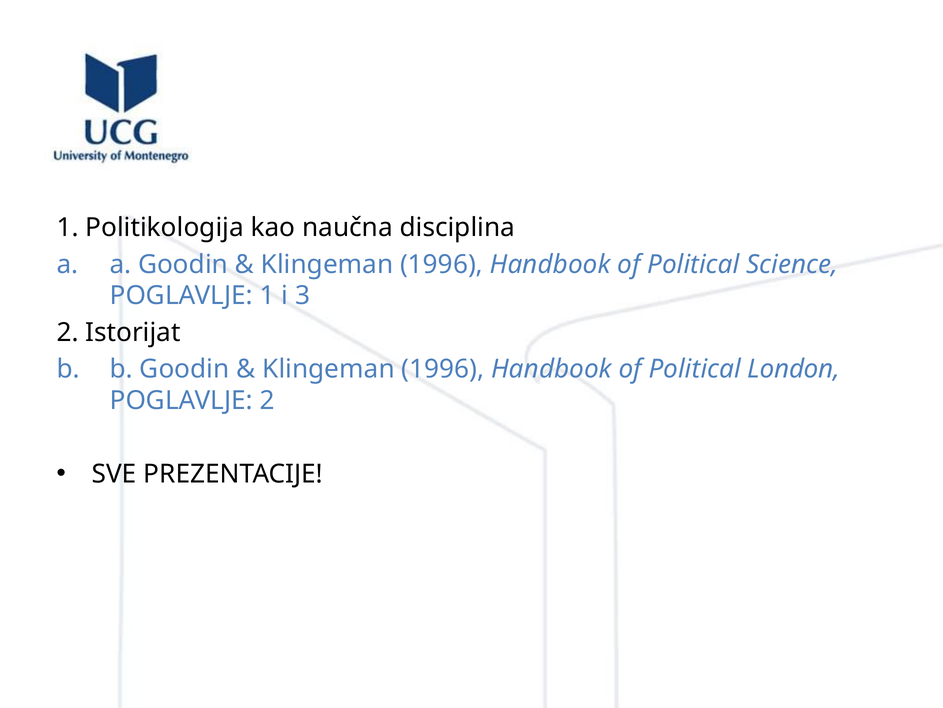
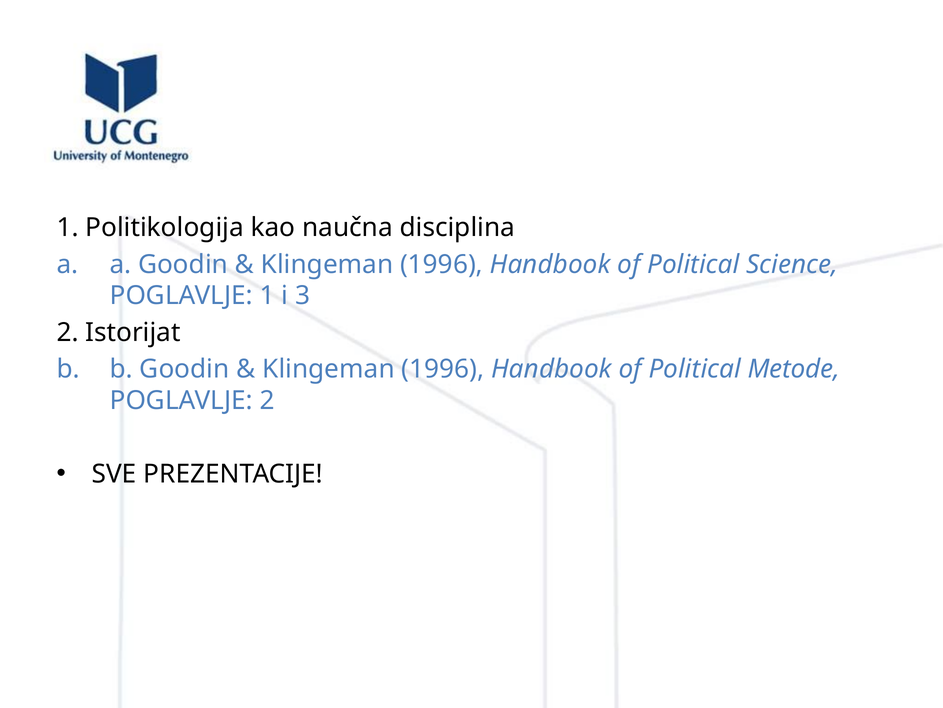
London: London -> Metode (794, 369)
